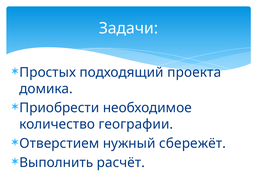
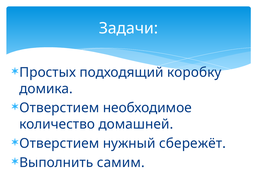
проекта: проекта -> коробку (194, 72)
Приобрести: Приобрести -> Отверстием (59, 108)
географии: географии -> домашней (136, 124)
расчёт: расчёт -> самим (121, 162)
